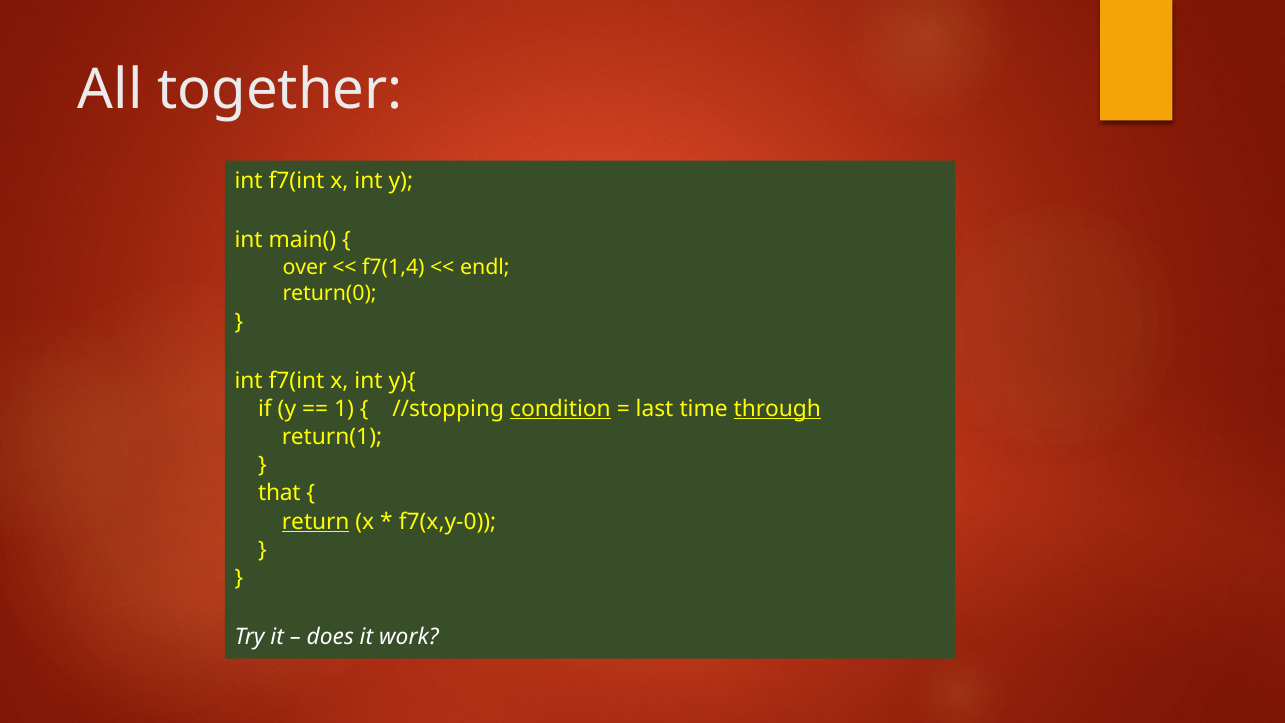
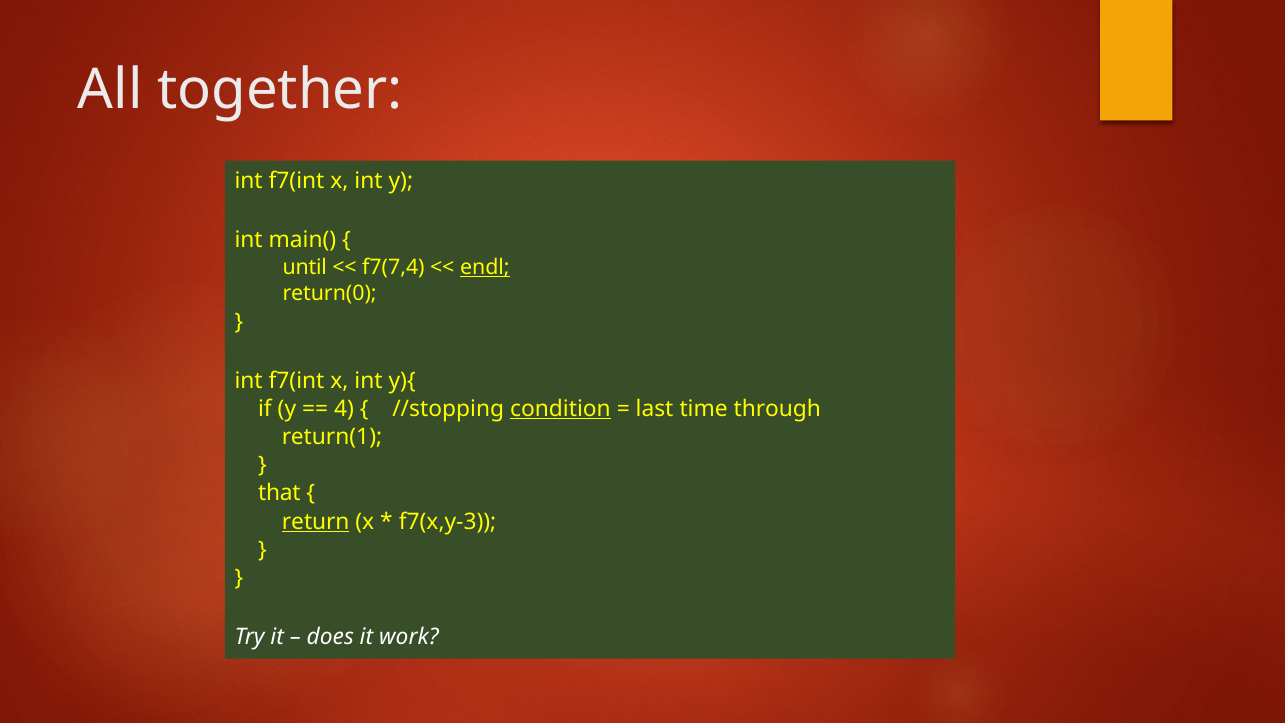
over: over -> until (305, 267)
f7(1,4: f7(1,4 -> f7(7,4 (393, 267)
endl underline: none -> present (485, 267)
1: 1 -> 4 (344, 409)
through underline: present -> none (777, 409)
f7(x,y-0: f7(x,y-0 -> f7(x,y-3 (448, 521)
